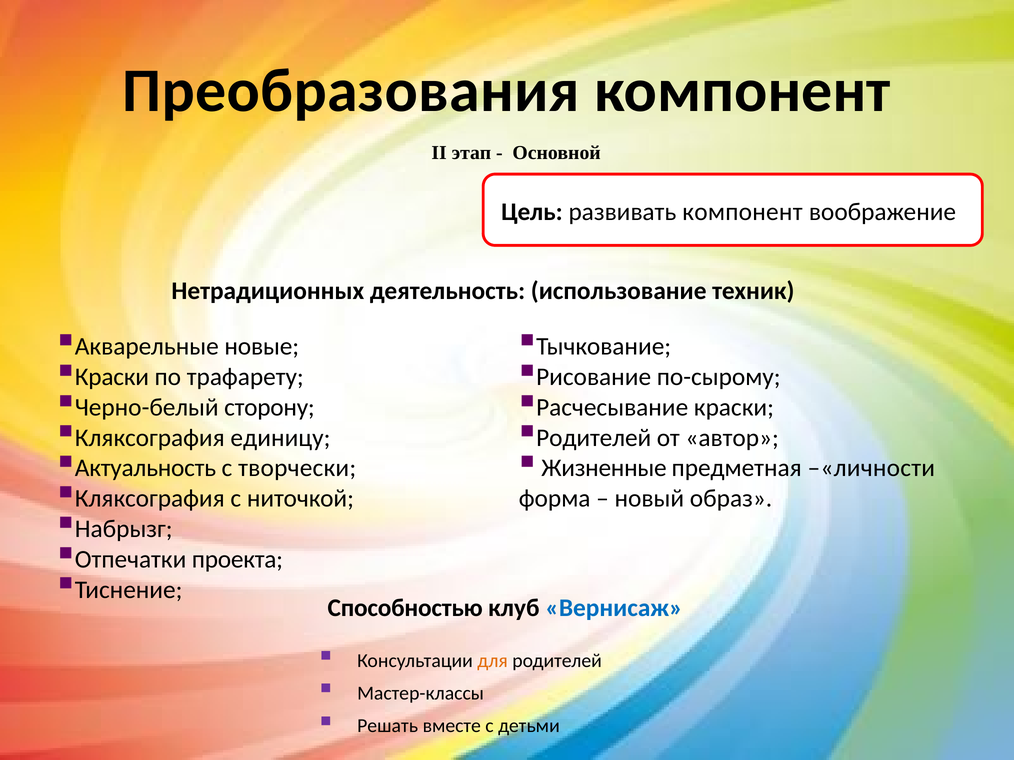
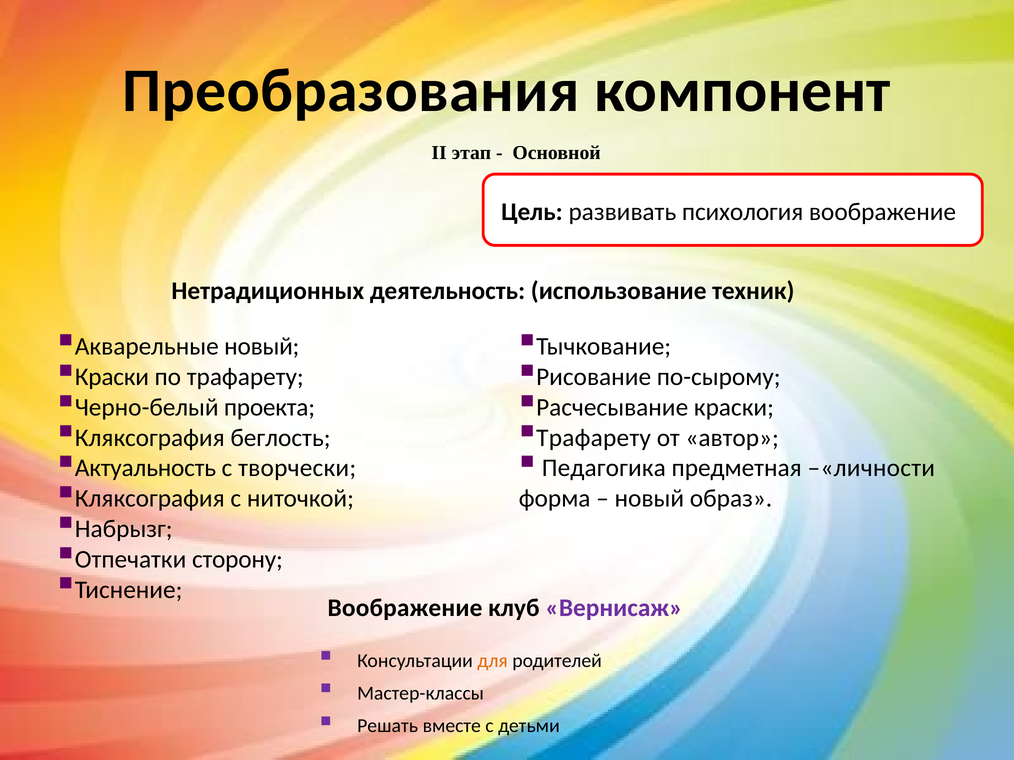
развивать компонент: компонент -> психология (743, 212)
Акварельные новые: новые -> новый (262, 347)
сторону: сторону -> проекта (269, 408)
единицу: единицу -> беглость (280, 438)
Родителей: Родителей -> Трафарету (594, 438)
Жизненные: Жизненные -> Педагогика (604, 468)
проекта: проекта -> сторону (237, 560)
Способностью: Способностью -> Воображение (405, 608)
Вернисаж colour: blue -> purple (614, 608)
